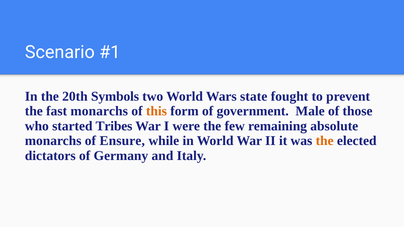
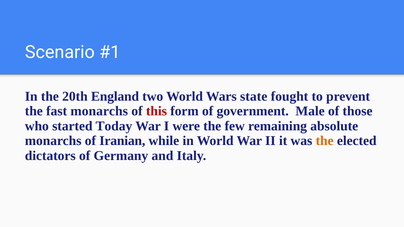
Symbols: Symbols -> England (115, 96)
this colour: orange -> red (156, 111)
Tribes: Tribes -> Today (114, 126)
Ensure: Ensure -> Iranian (122, 141)
